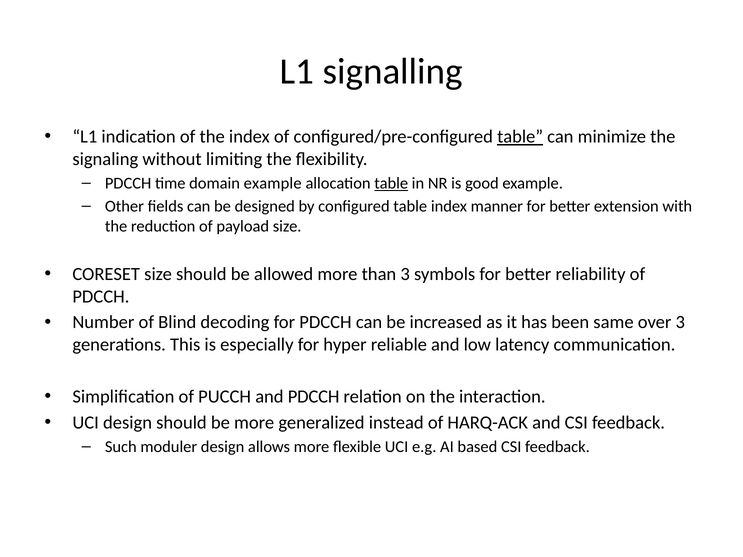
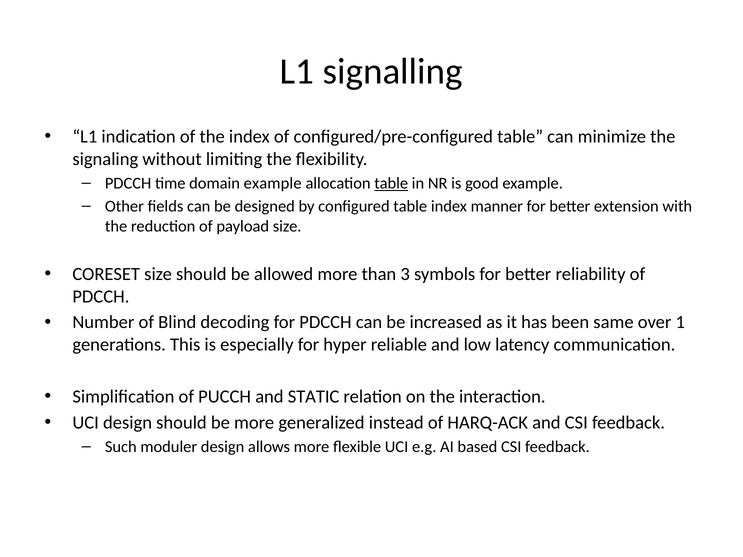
table underline: present -> none (520, 137)
over 3: 3 -> 1 (680, 323)
and PDCCH: PDCCH -> STATIC (314, 397)
